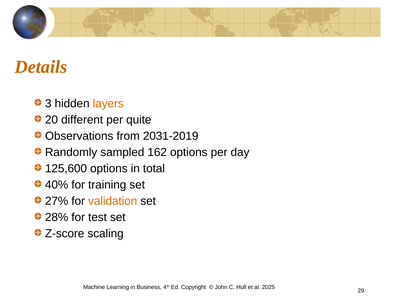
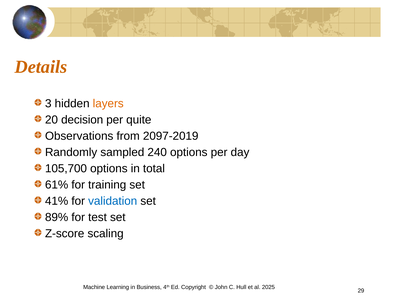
different: different -> decision (82, 120)
2031-2019: 2031-2019 -> 2097-2019 (171, 136)
162: 162 -> 240 (157, 152)
125,600: 125,600 -> 105,700 (66, 168)
40%: 40% -> 61% (57, 184)
27%: 27% -> 41% (57, 201)
validation colour: orange -> blue (113, 201)
28%: 28% -> 89% (57, 217)
